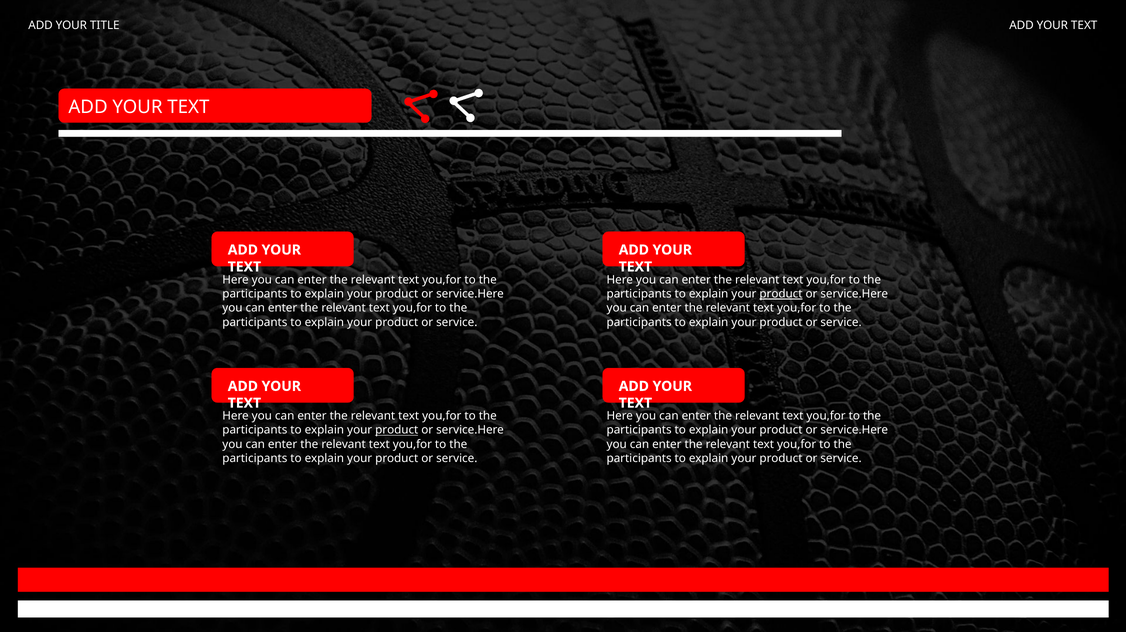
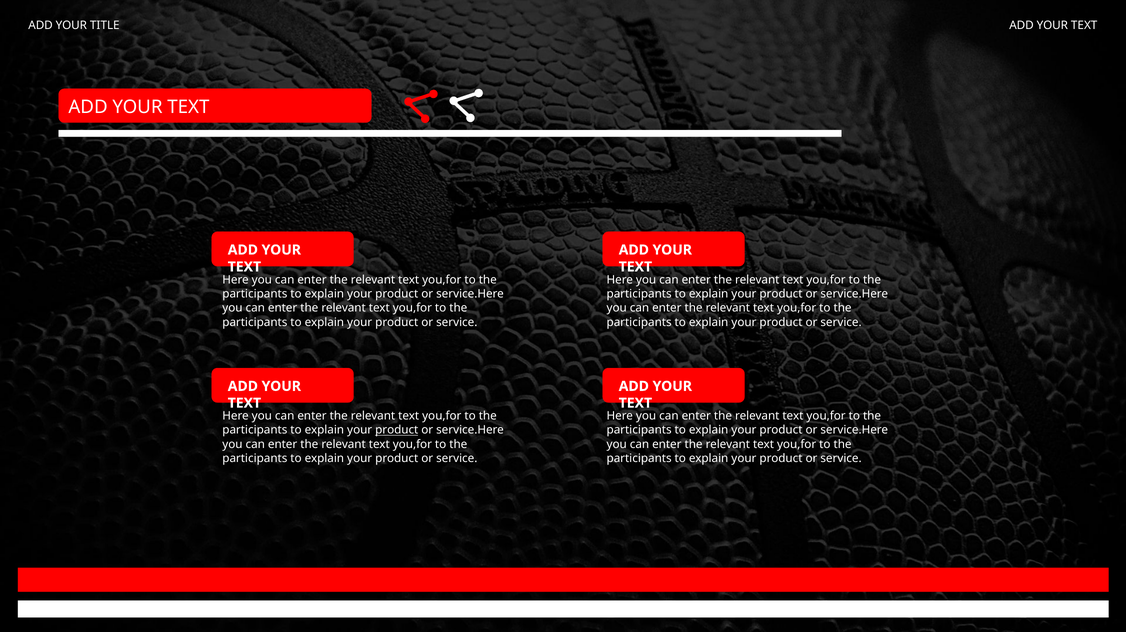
product underline: present -> none (781, 294)
